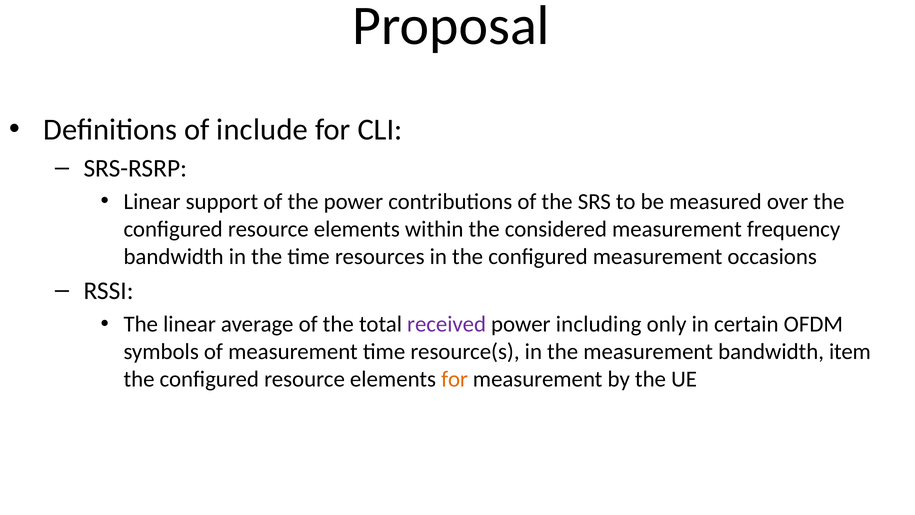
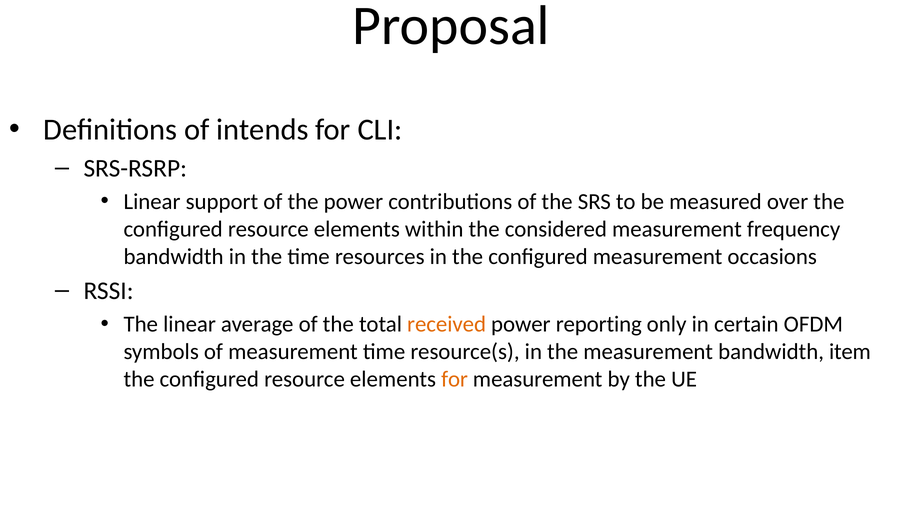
include: include -> intends (262, 130)
received colour: purple -> orange (447, 324)
including: including -> reporting (599, 324)
